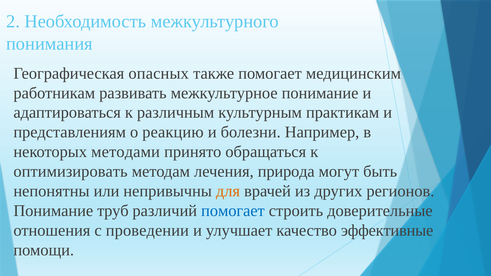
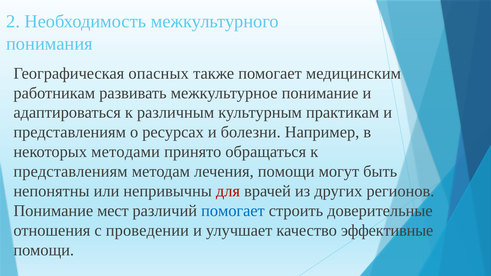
реакцию: реакцию -> ресурсах (173, 132)
оптимизировать: оптимизировать -> представлениям (71, 172)
лечения природа: природа -> помощи (286, 172)
для colour: orange -> red (228, 191)
труб: труб -> мест (113, 211)
